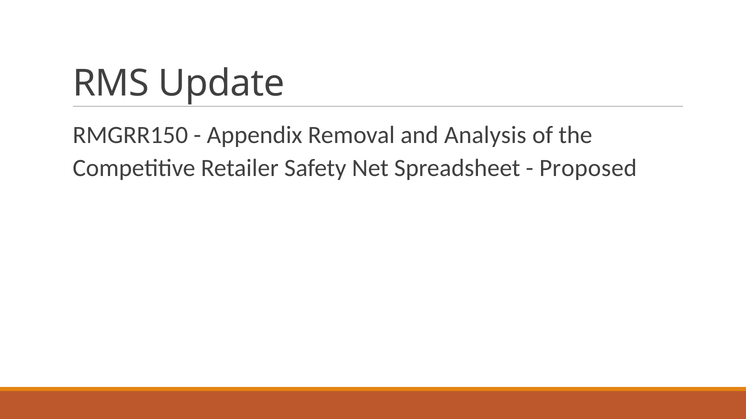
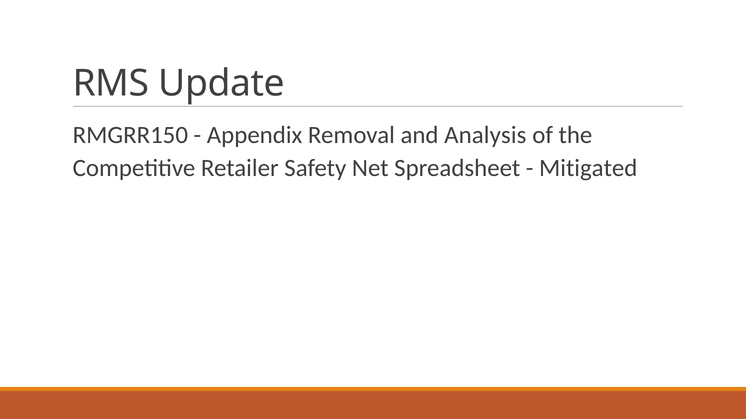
Proposed: Proposed -> Mitigated (588, 168)
